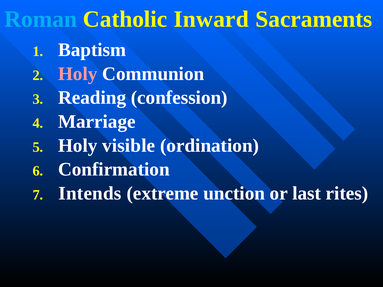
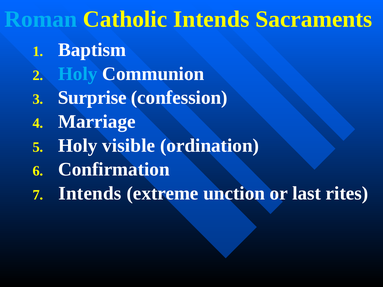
Catholic Inward: Inward -> Intends (211, 19)
Holy colour: pink -> light blue (78, 74)
Reading: Reading -> Surprise (92, 98)
